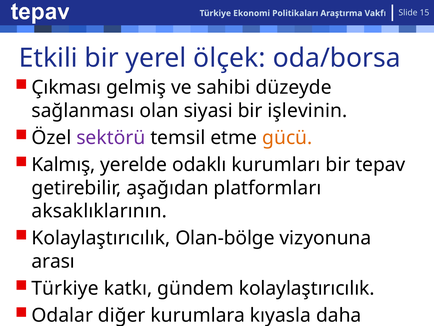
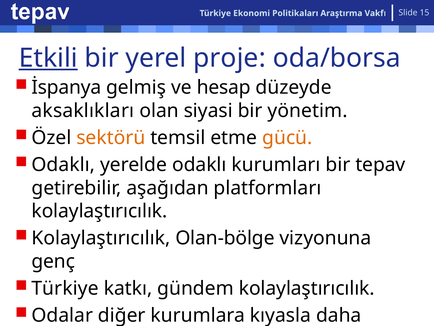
Etkili underline: none -> present (48, 58)
ölçek: ölçek -> proje (229, 58)
Çıkması: Çıkması -> İspanya (66, 87)
sahibi: sahibi -> hesap (224, 87)
sağlanması: sağlanması -> aksaklıkları (83, 111)
işlevinin: işlevinin -> yönetim (307, 111)
sektörü colour: purple -> orange (111, 138)
Kalmış: Kalmış -> Odaklı (63, 165)
aksaklıklarının: aksaklıklarının -> kolaylaştırıcılık (99, 211)
arası: arası -> genç (53, 261)
